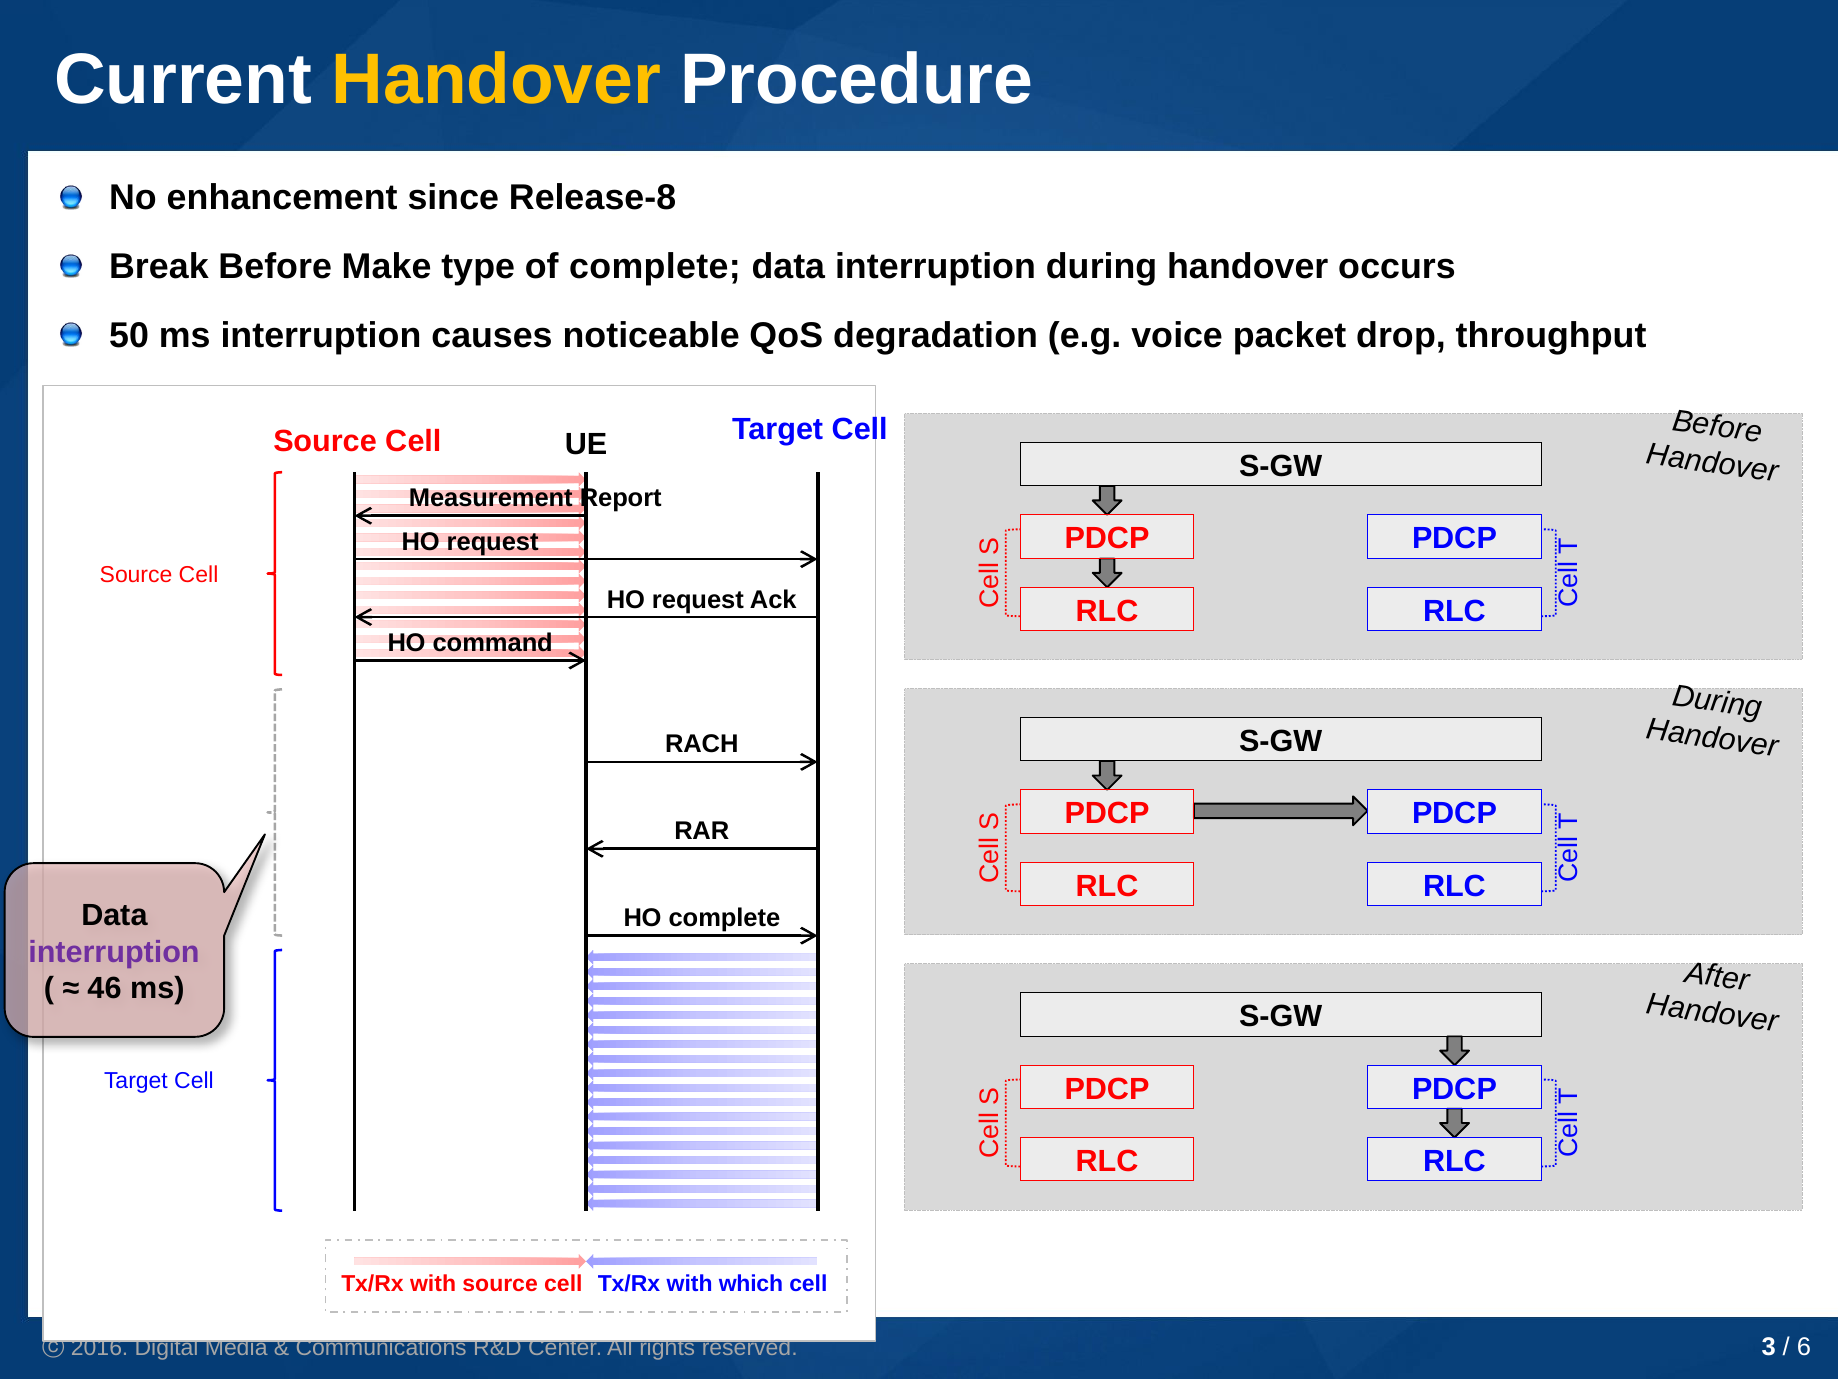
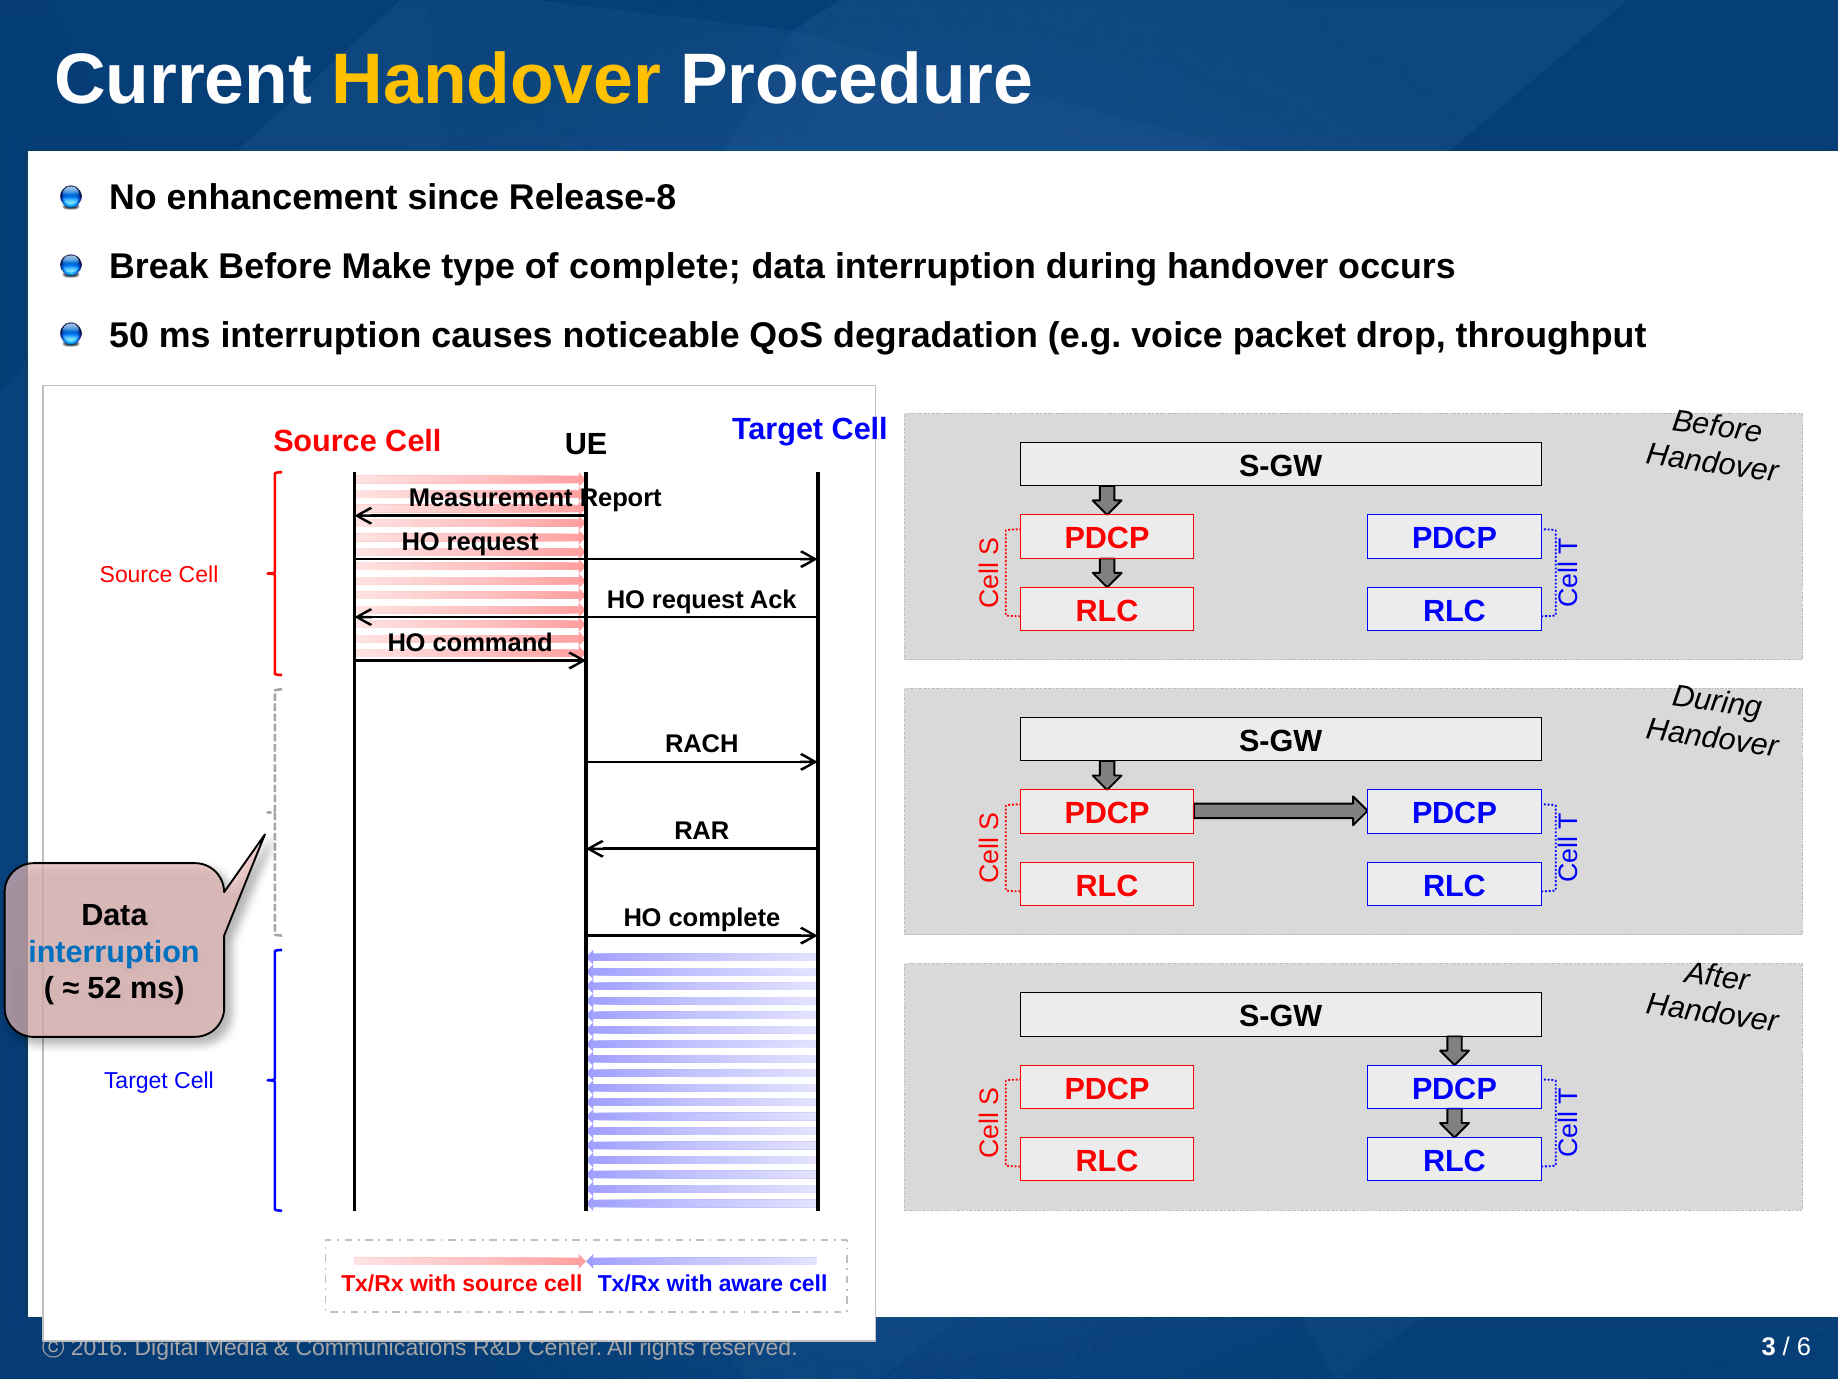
interruption colour: purple -> blue (114, 952)
46: 46 -> 52 (105, 988)
which: which -> aware (751, 1284)
